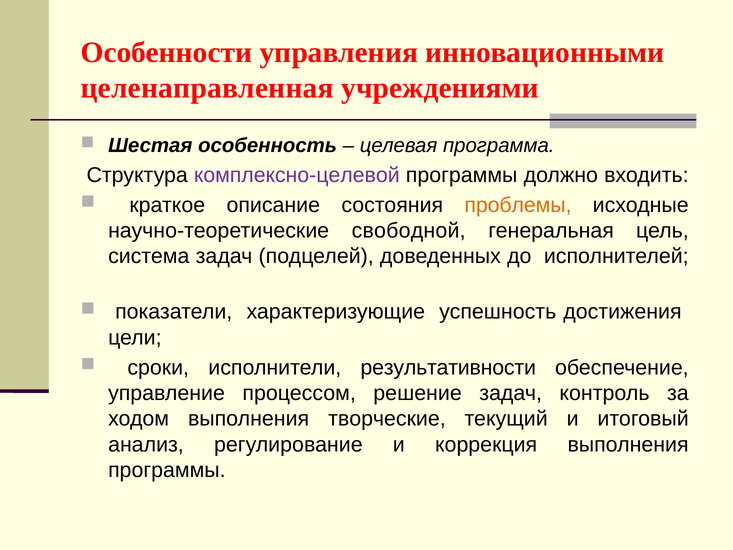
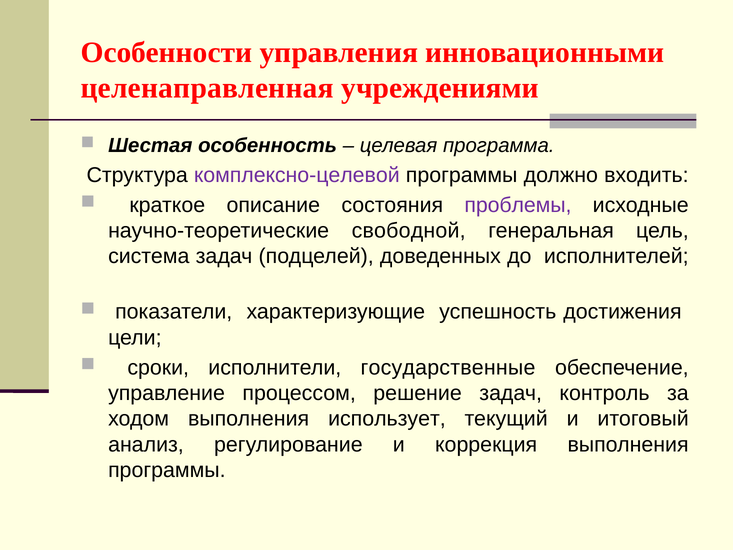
проблемы colour: orange -> purple (518, 205)
результативности: результативности -> государственные (448, 367)
творческие: творческие -> использует (387, 419)
